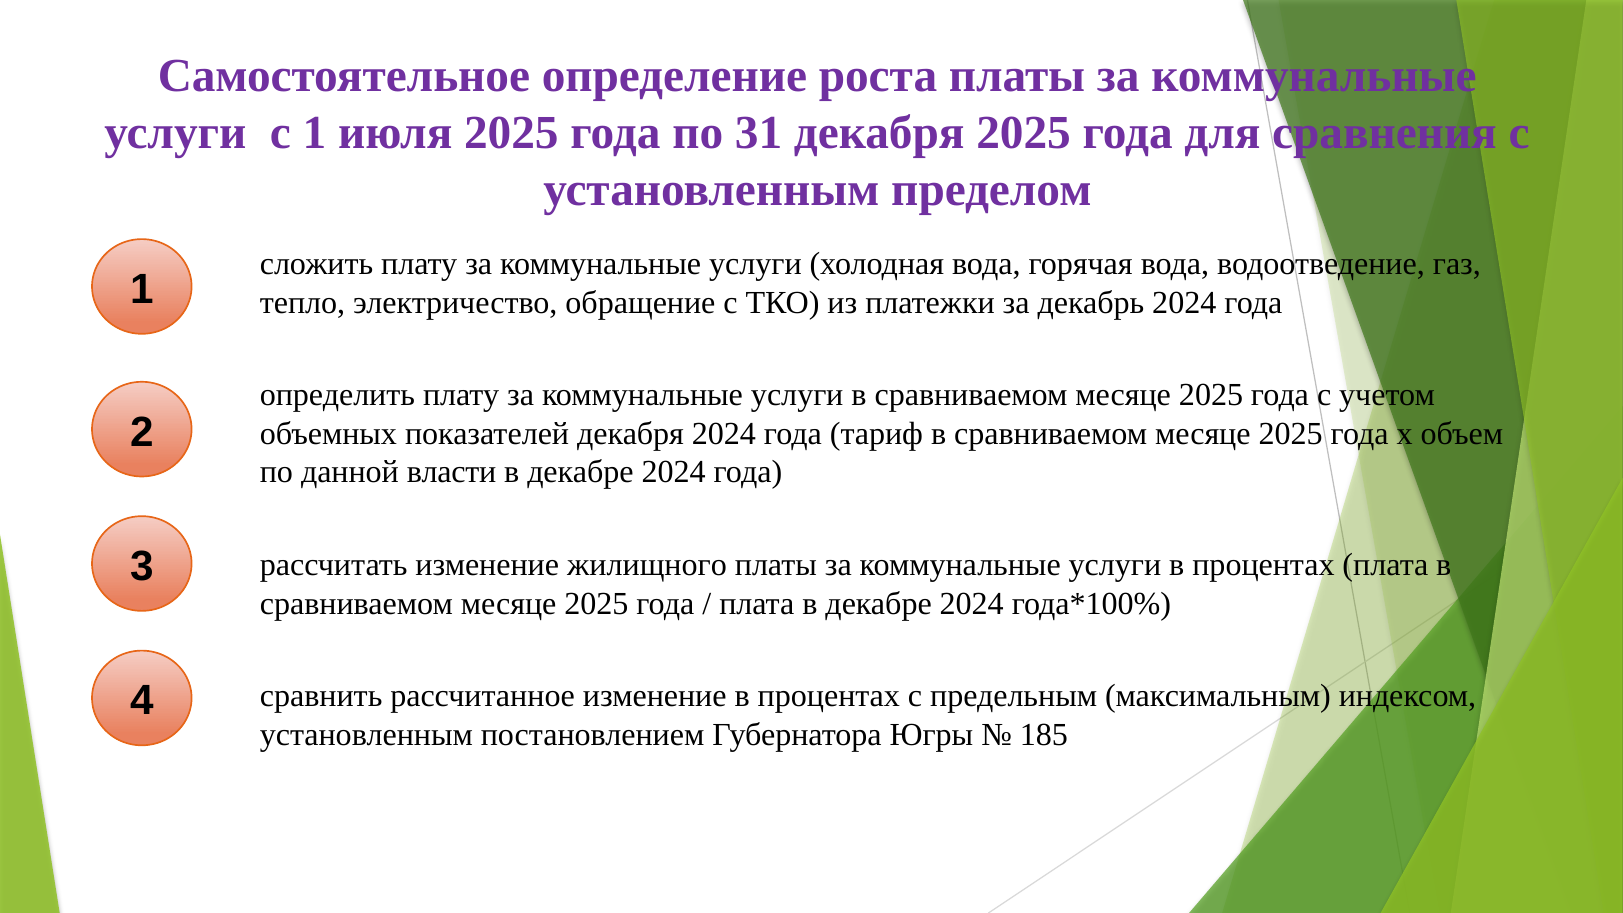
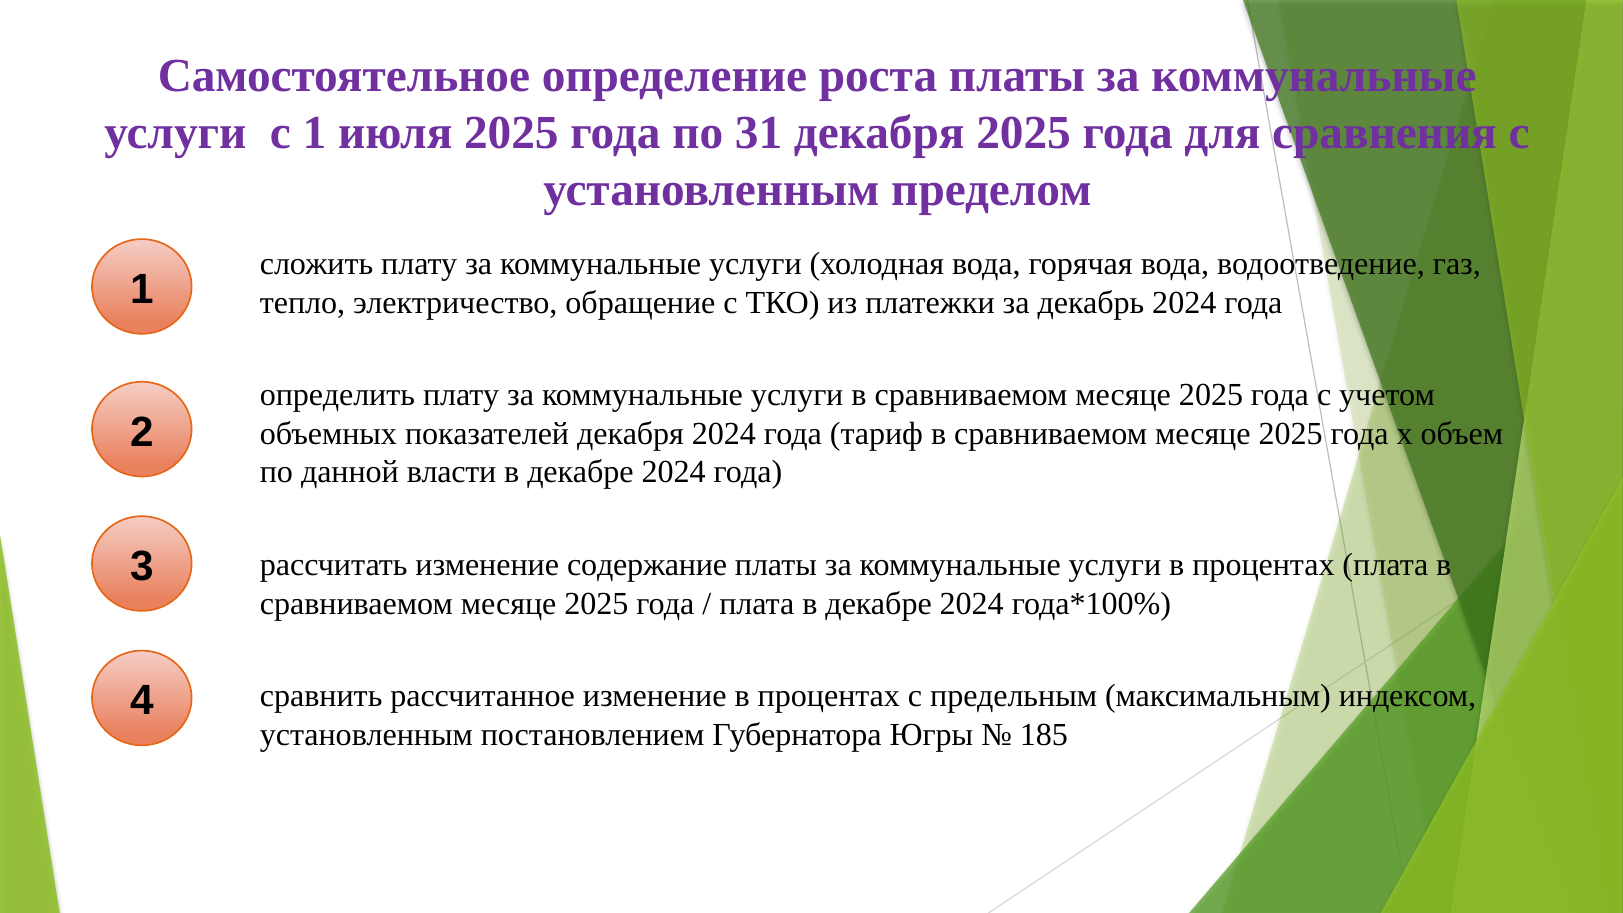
жилищного: жилищного -> содержание (647, 565)
